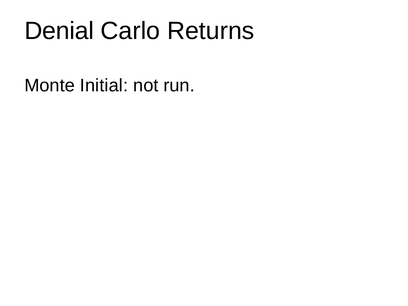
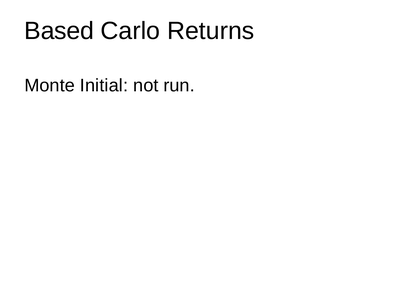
Denial: Denial -> Based (59, 31)
